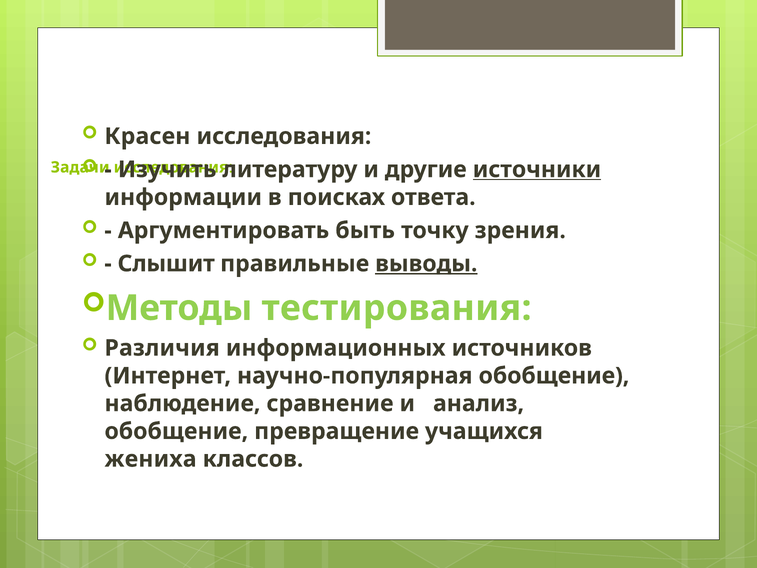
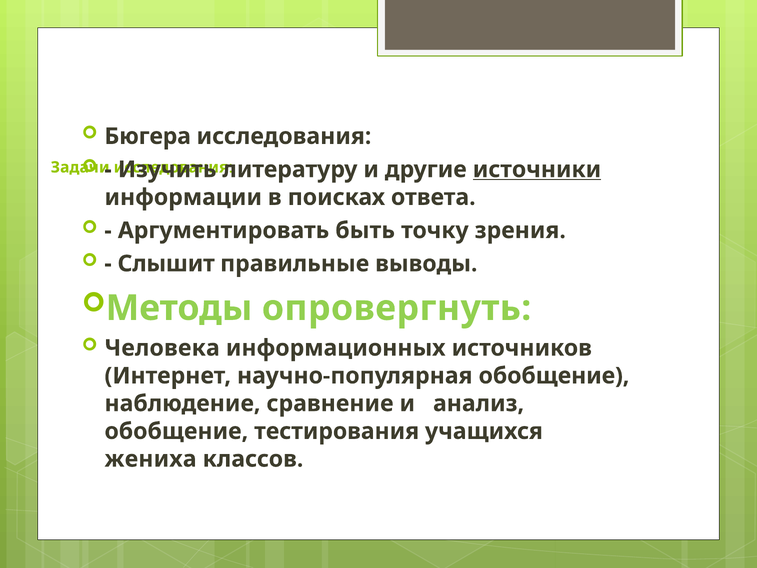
Красен: Красен -> Бюгера (148, 136)
выводы underline: present -> none (426, 264)
тестирования: тестирования -> опровергнуть (397, 308)
Различия: Различия -> Человека (162, 348)
превращение: превращение -> тестирования (337, 431)
